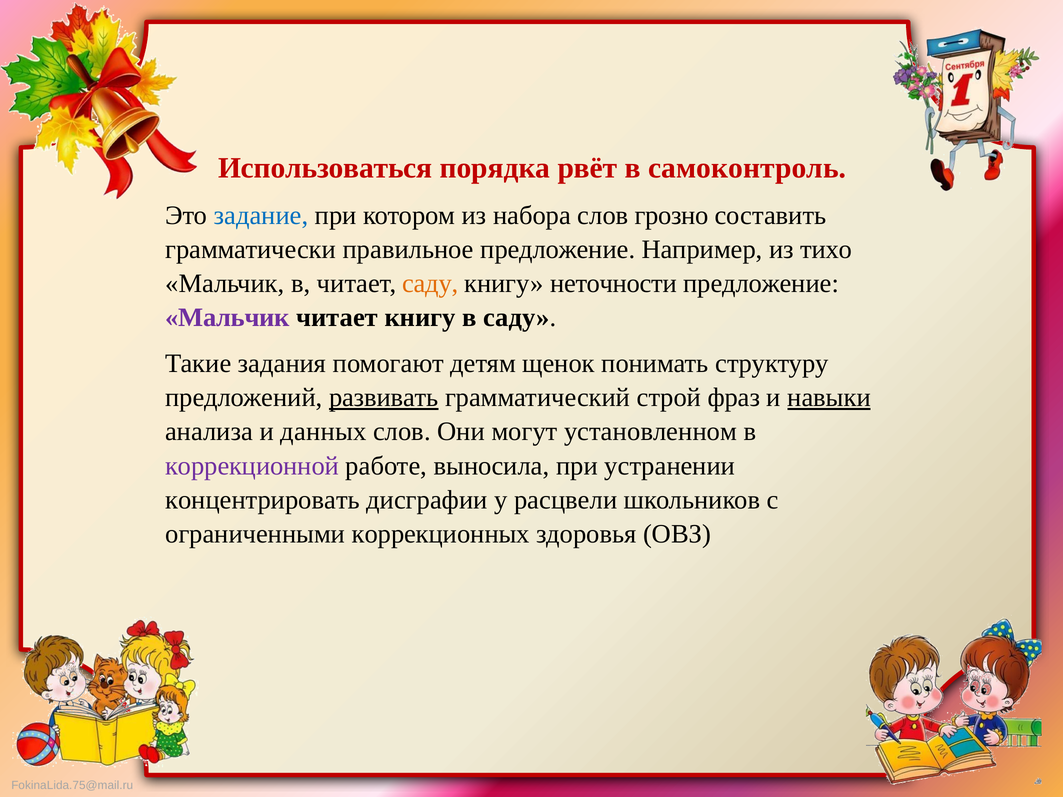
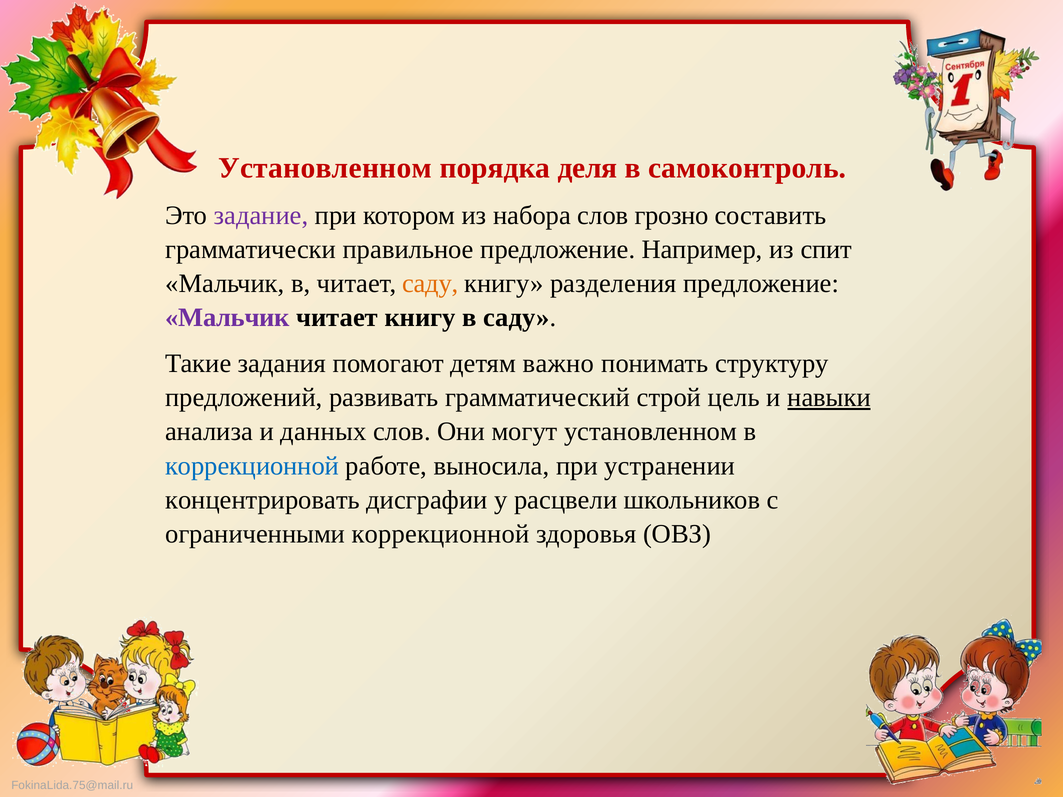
Использоваться: Использоваться -> Установленном (325, 168)
рвёт: рвёт -> деля (587, 168)
задание colour: blue -> purple (261, 215)
тихо: тихо -> спит (826, 249)
неточности: неточности -> разделения (613, 284)
щенок: щенок -> важно (558, 364)
развивать underline: present -> none (384, 398)
фраз: фраз -> цель (734, 398)
коррекционной colour: purple -> blue (252, 466)
ограниченными коррекционных: коррекционных -> коррекционной (441, 534)
